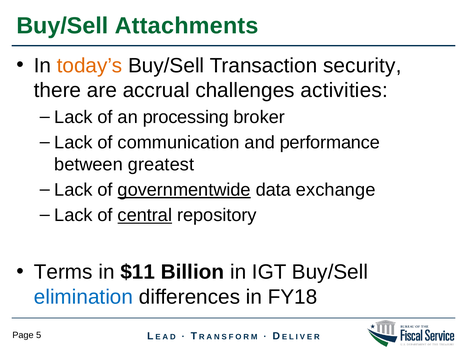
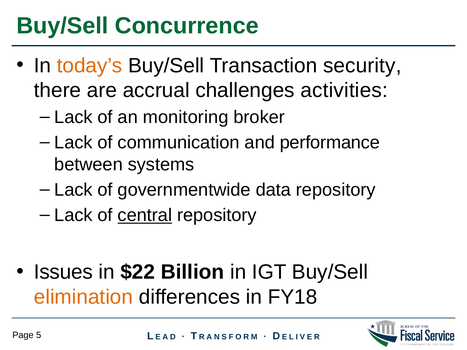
Attachments: Attachments -> Concurrence (187, 26)
processing: processing -> monitoring (186, 117)
greatest: greatest -> systems (161, 165)
governmentwide underline: present -> none (184, 190)
data exchange: exchange -> repository (336, 190)
Terms: Terms -> Issues (63, 272)
$11: $11 -> $22 (138, 272)
elimination colour: blue -> orange (83, 297)
